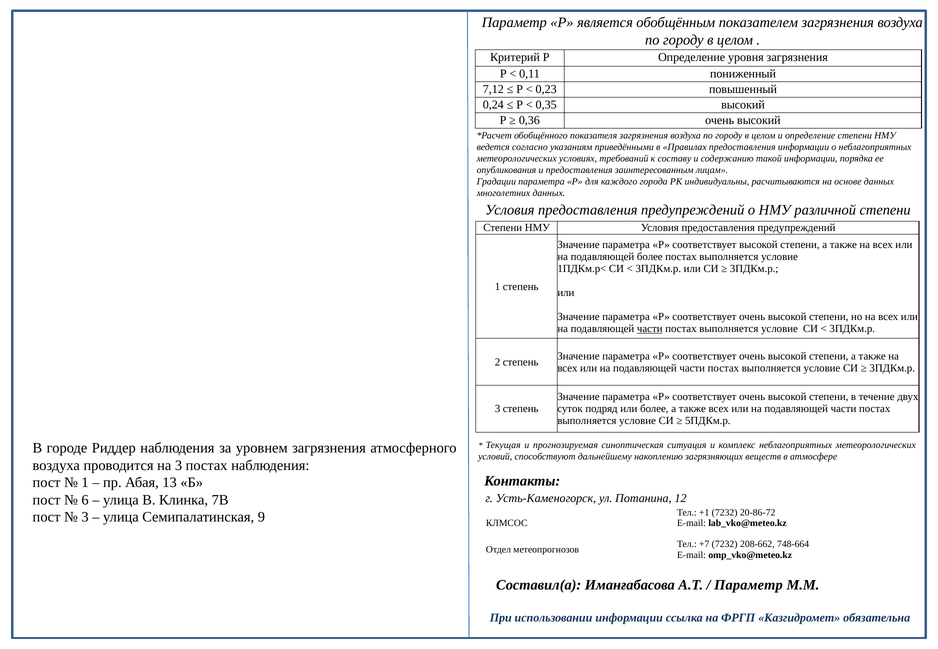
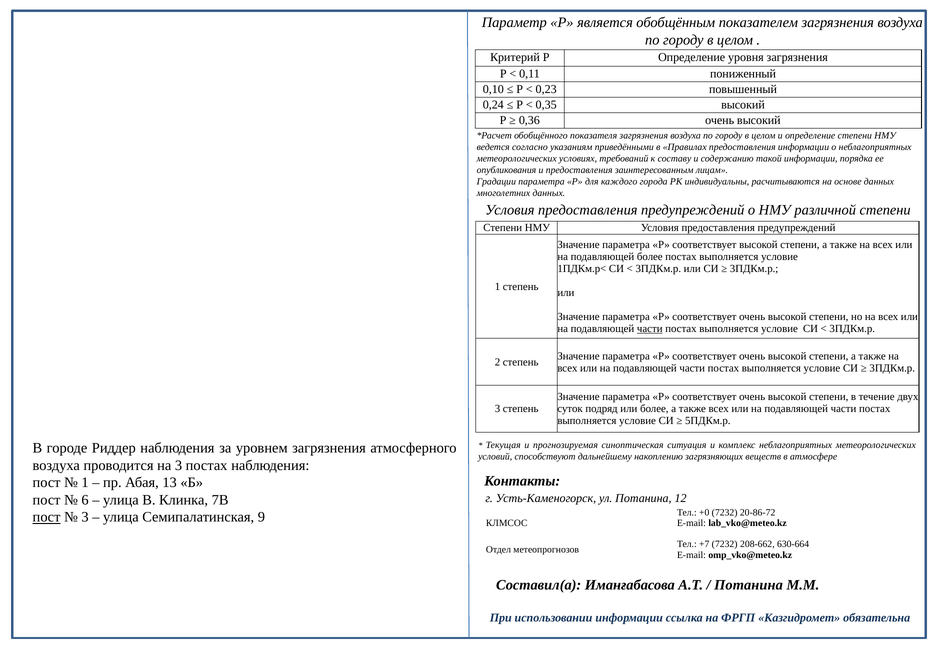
7,12: 7,12 -> 0,10 (493, 89)
+1: +1 -> +0 (704, 513)
пост underline: none -> present (47, 518)
748-664: 748-664 -> 630-664 (793, 545)
Параметр: Параметр -> Потанина (749, 585)
